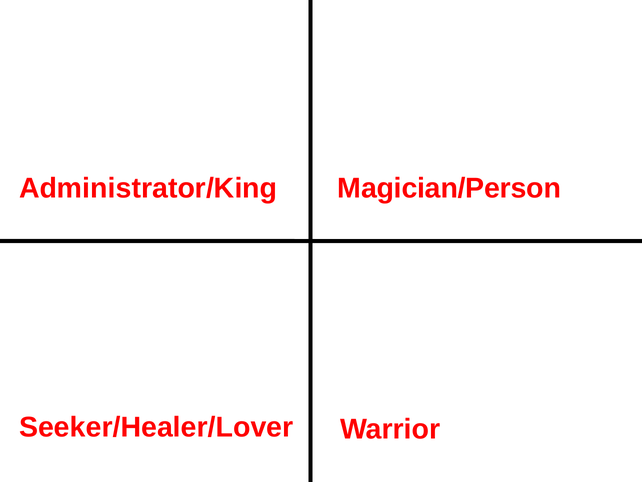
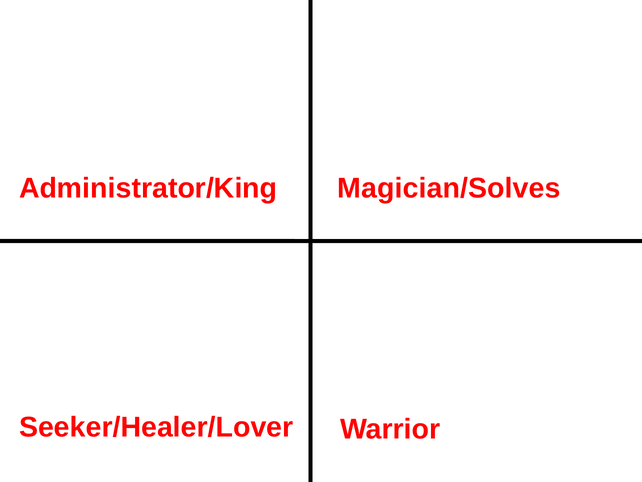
Magician/Person: Magician/Person -> Magician/Solves (449, 188)
